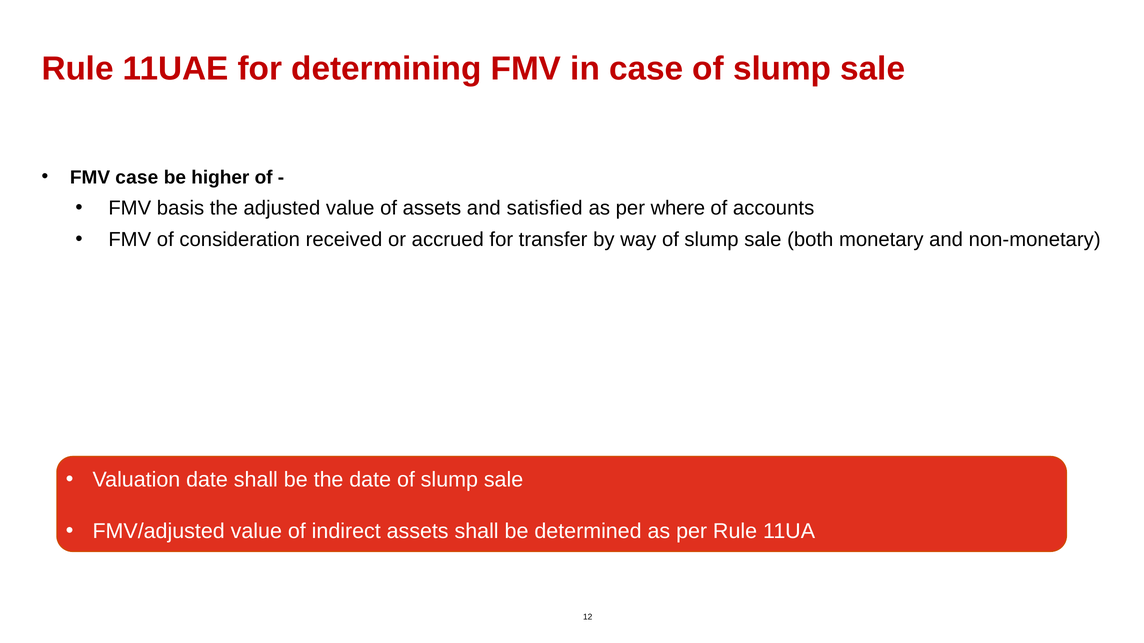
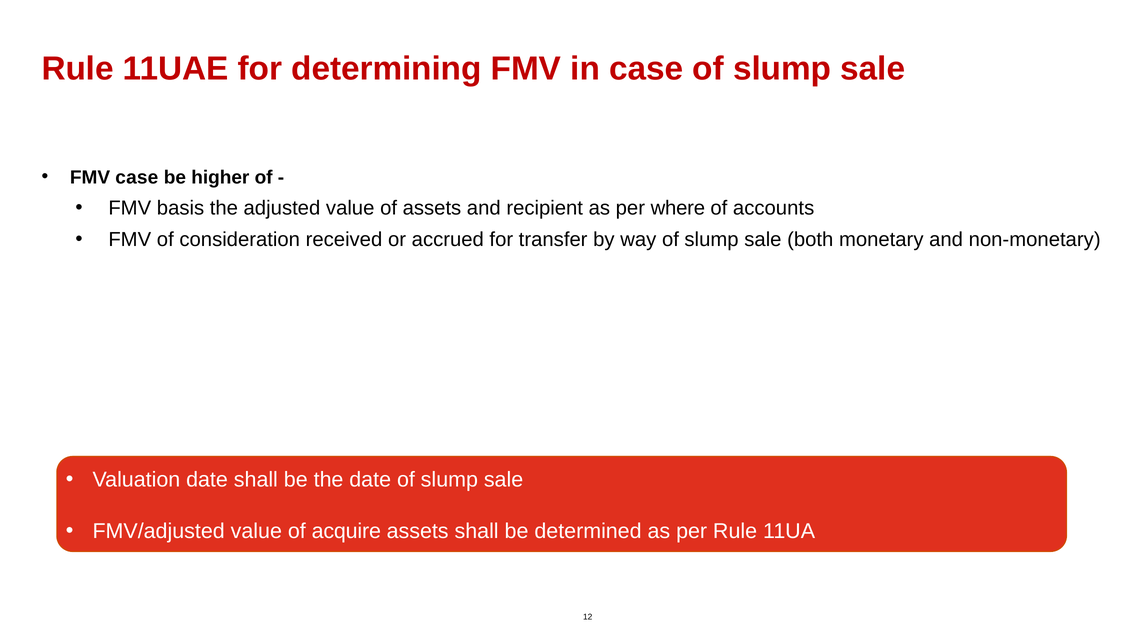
satisfied: satisfied -> recipient (545, 208)
indirect: indirect -> acquire (346, 532)
